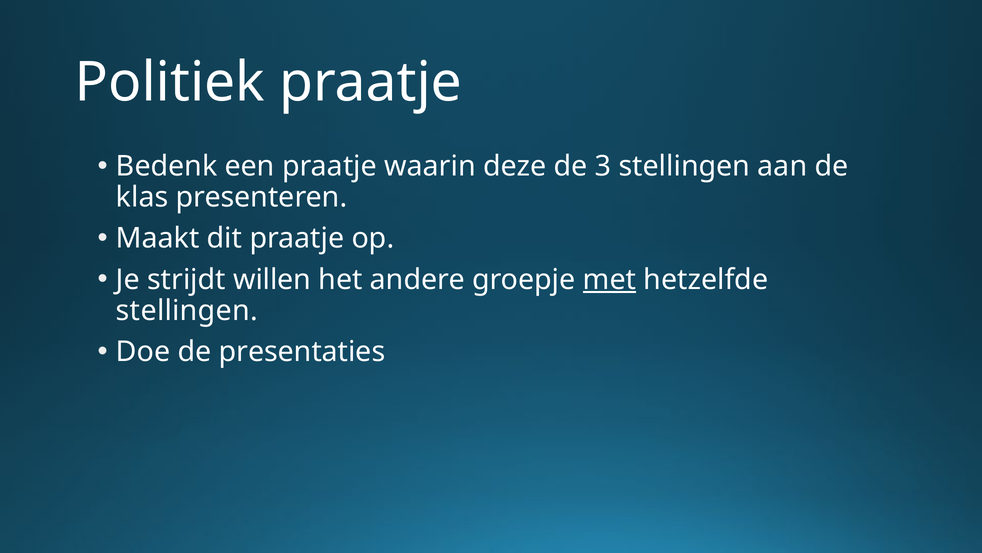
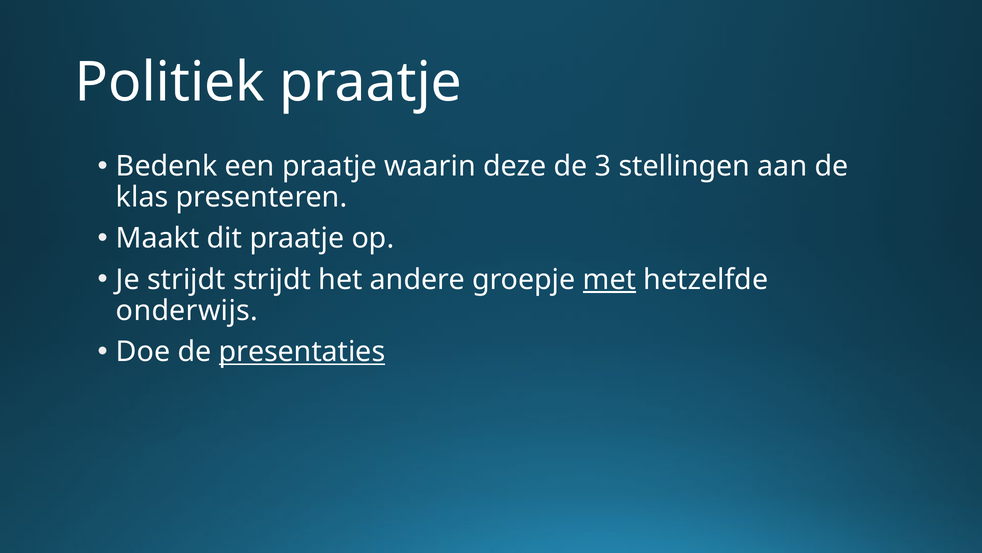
strijdt willen: willen -> strijdt (272, 279)
stellingen: stellingen -> onderwijs (187, 310)
presentaties underline: none -> present (302, 351)
